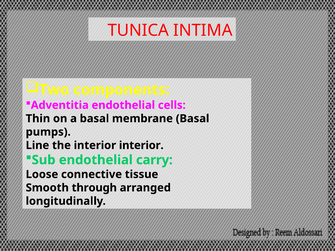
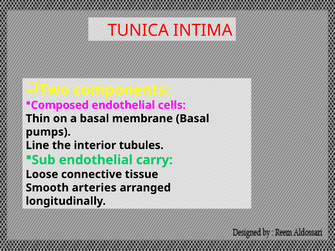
Adventitia: Adventitia -> Composed (60, 105)
interior interior: interior -> tubules (141, 145)
through: through -> arteries (94, 188)
